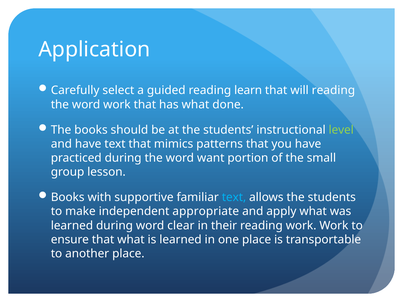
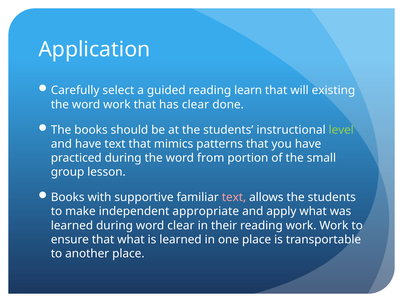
will reading: reading -> existing (333, 90)
has what: what -> clear (195, 105)
want: want -> from (211, 158)
text colour: light blue -> pink (234, 198)
